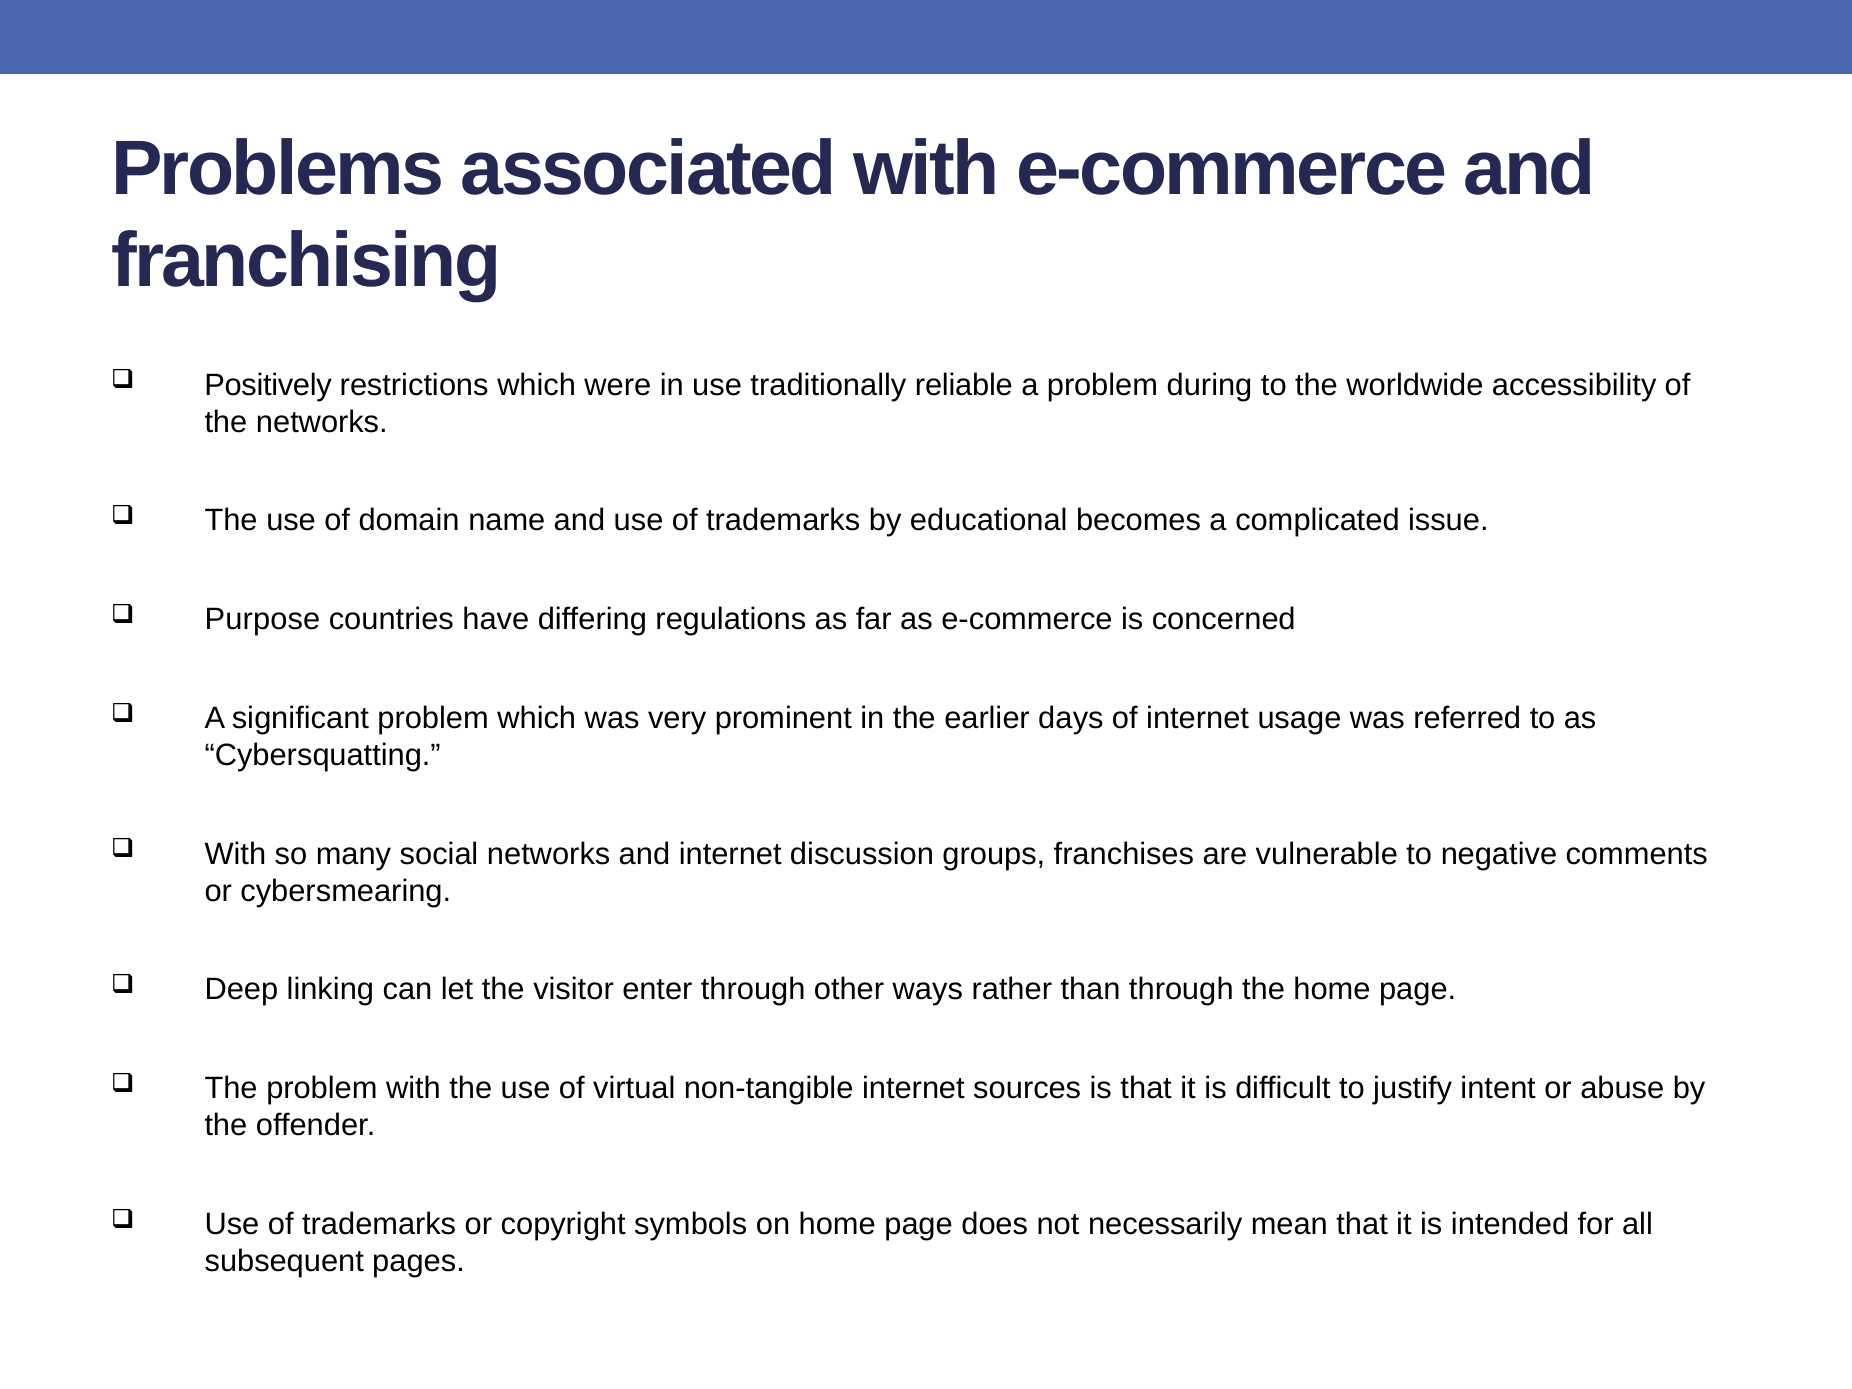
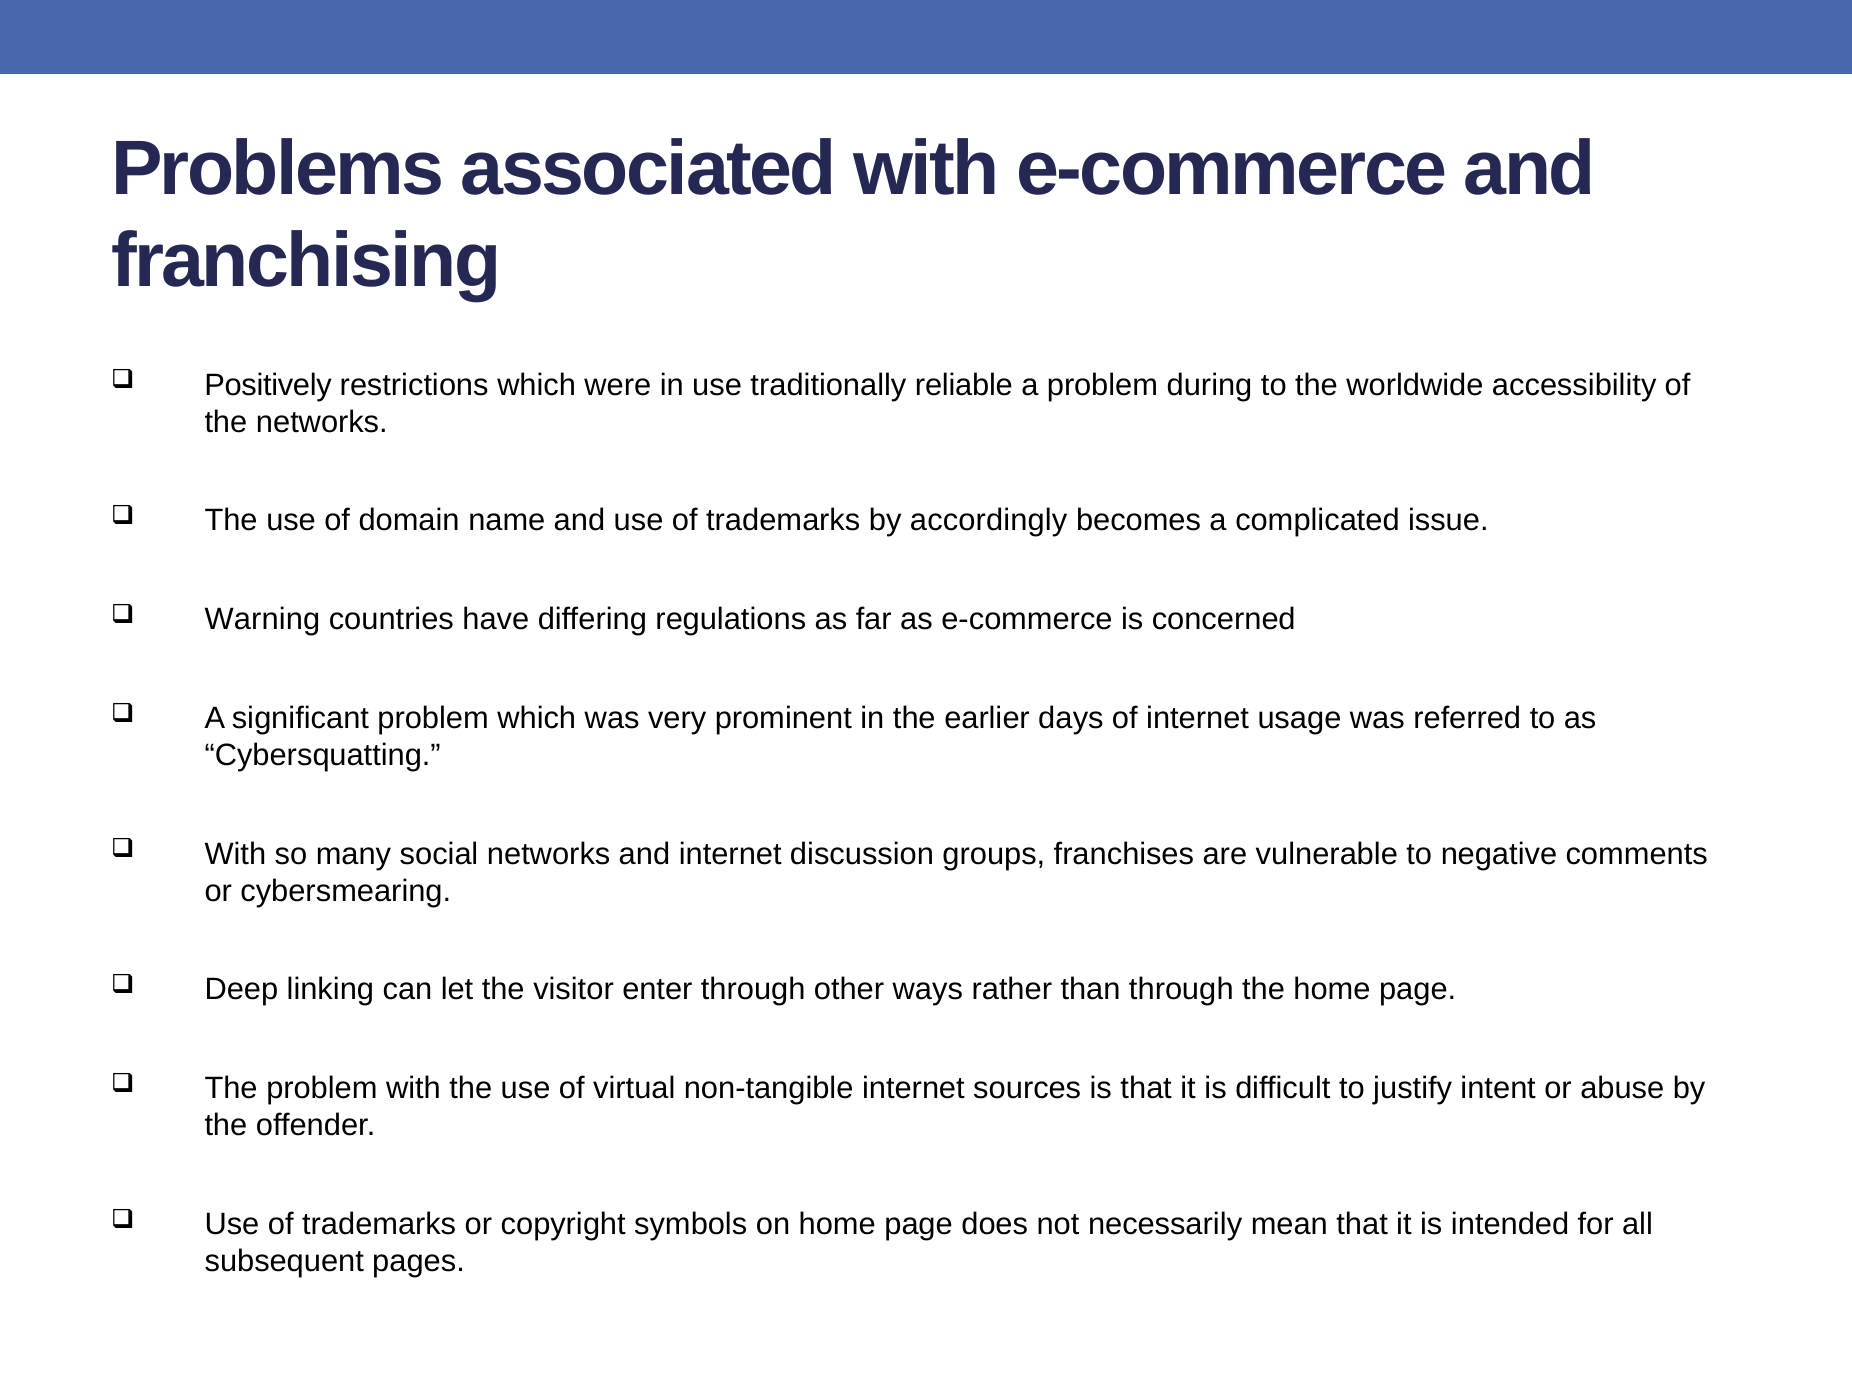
educational: educational -> accordingly (989, 521)
Purpose: Purpose -> Warning (262, 619)
